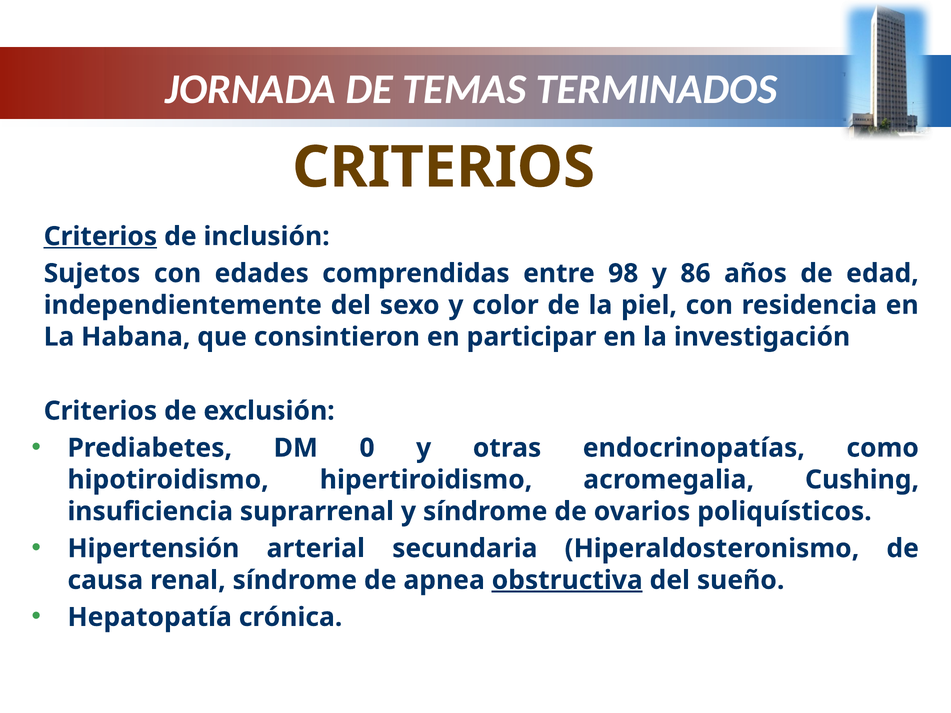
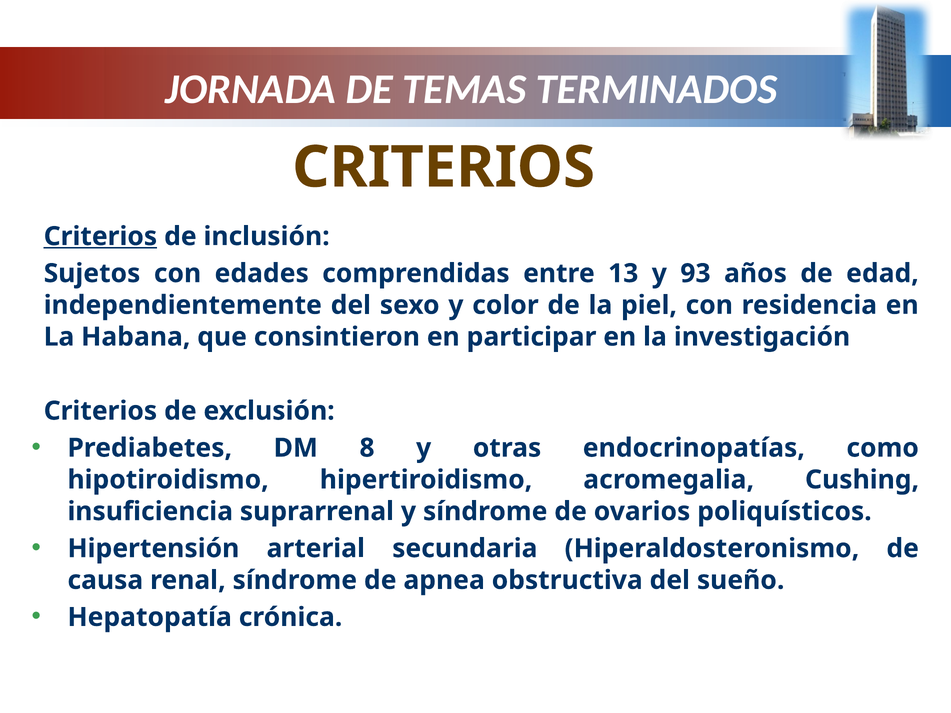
98: 98 -> 13 (623, 274)
86: 86 -> 93 (695, 274)
0: 0 -> 8 (367, 448)
obstructiva underline: present -> none (567, 580)
